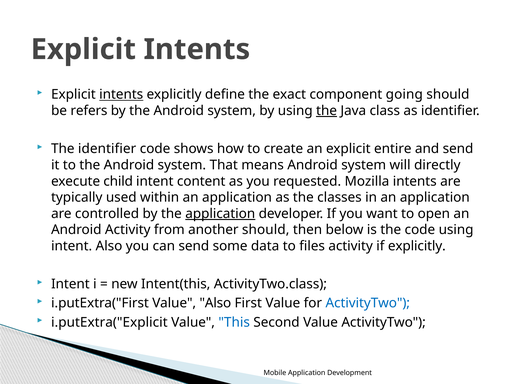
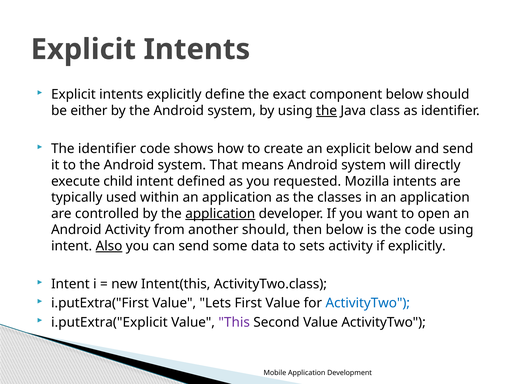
intents underline: present -> none (121, 95)
component going: going -> below (404, 95)
refers: refers -> either (89, 111)
explicit entire: entire -> below (393, 149)
content: content -> defined (201, 181)
Also underline: none -> present (109, 246)
files: files -> sets (312, 246)
Value Also: Also -> Lets (215, 303)
This colour: blue -> purple (234, 322)
